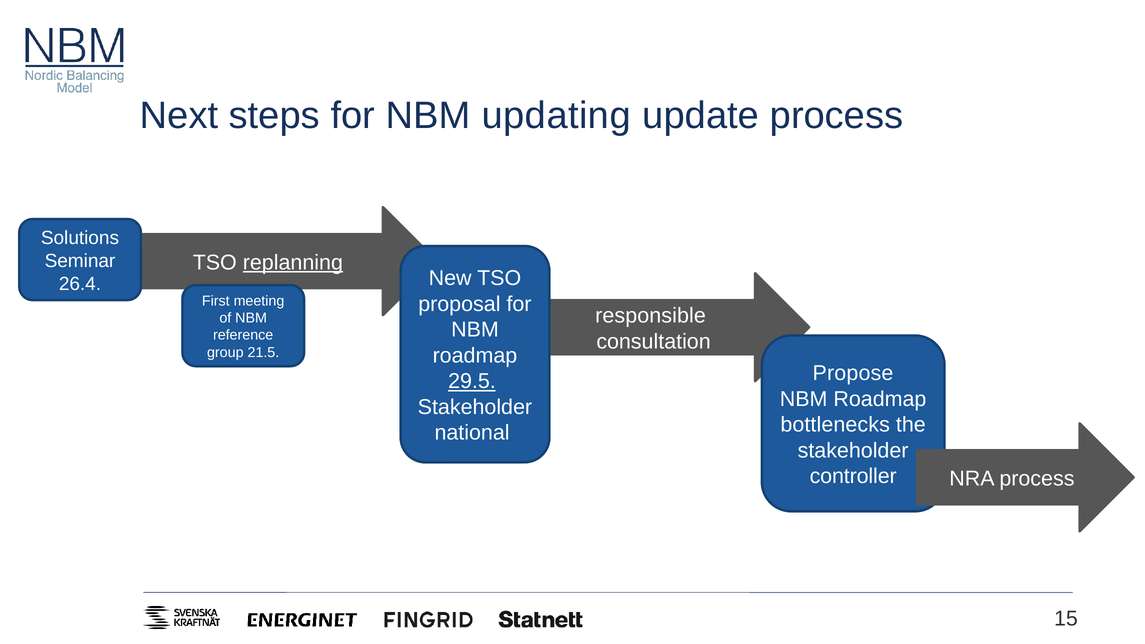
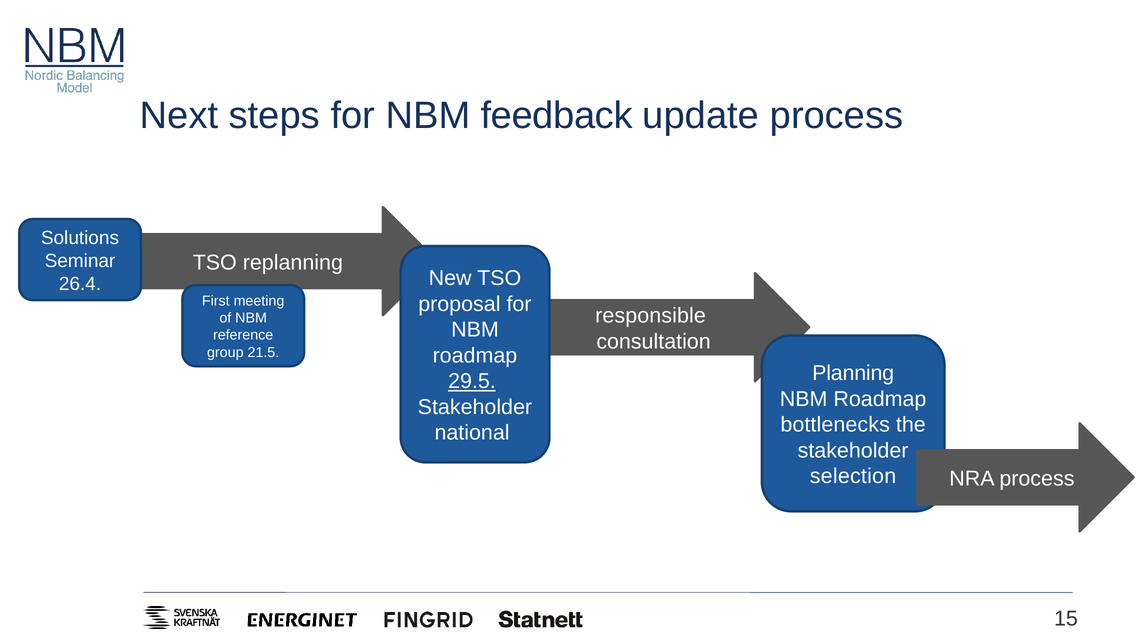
updating: updating -> feedback (557, 116)
replanning underline: present -> none (293, 263)
Propose: Propose -> Planning (853, 373)
controller: controller -> selection (853, 476)
